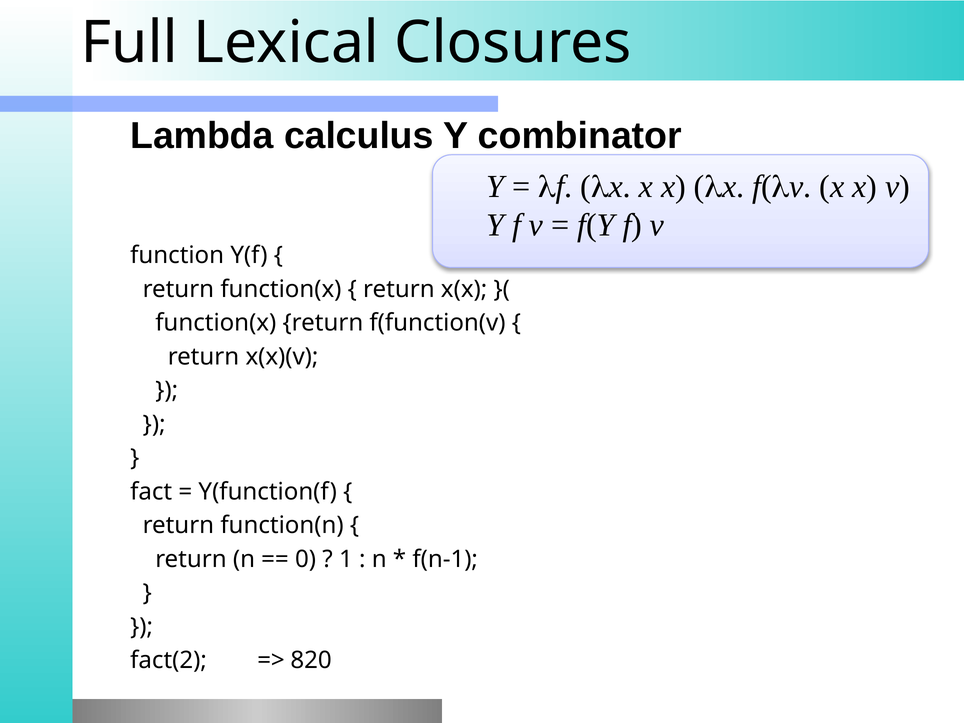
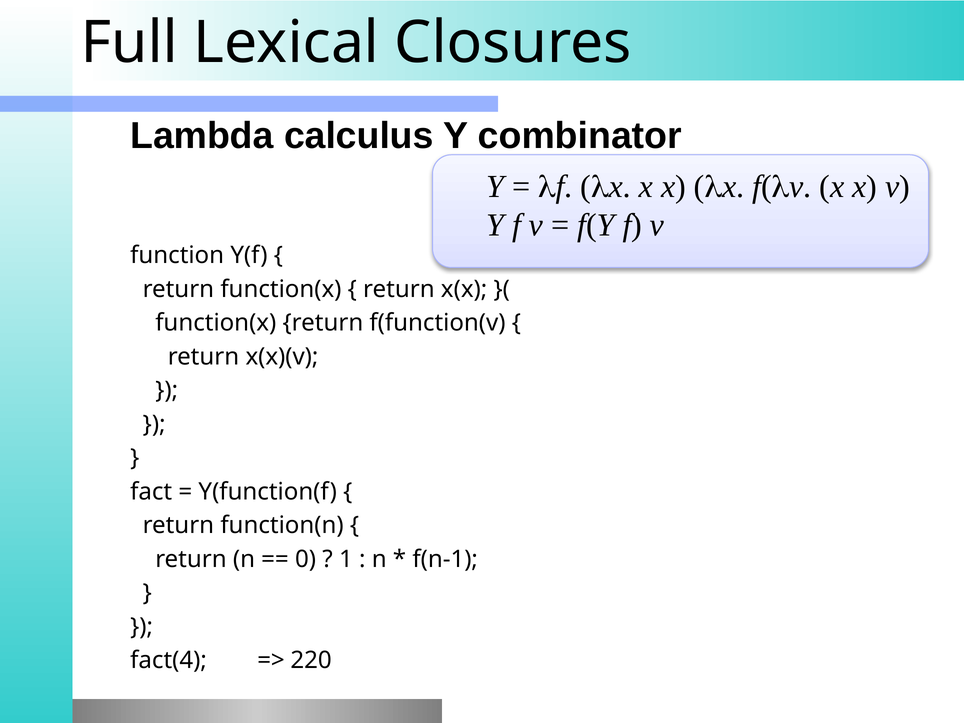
fact(2: fact(2 -> fact(4 (169, 660)
820: 820 -> 220 (311, 660)
